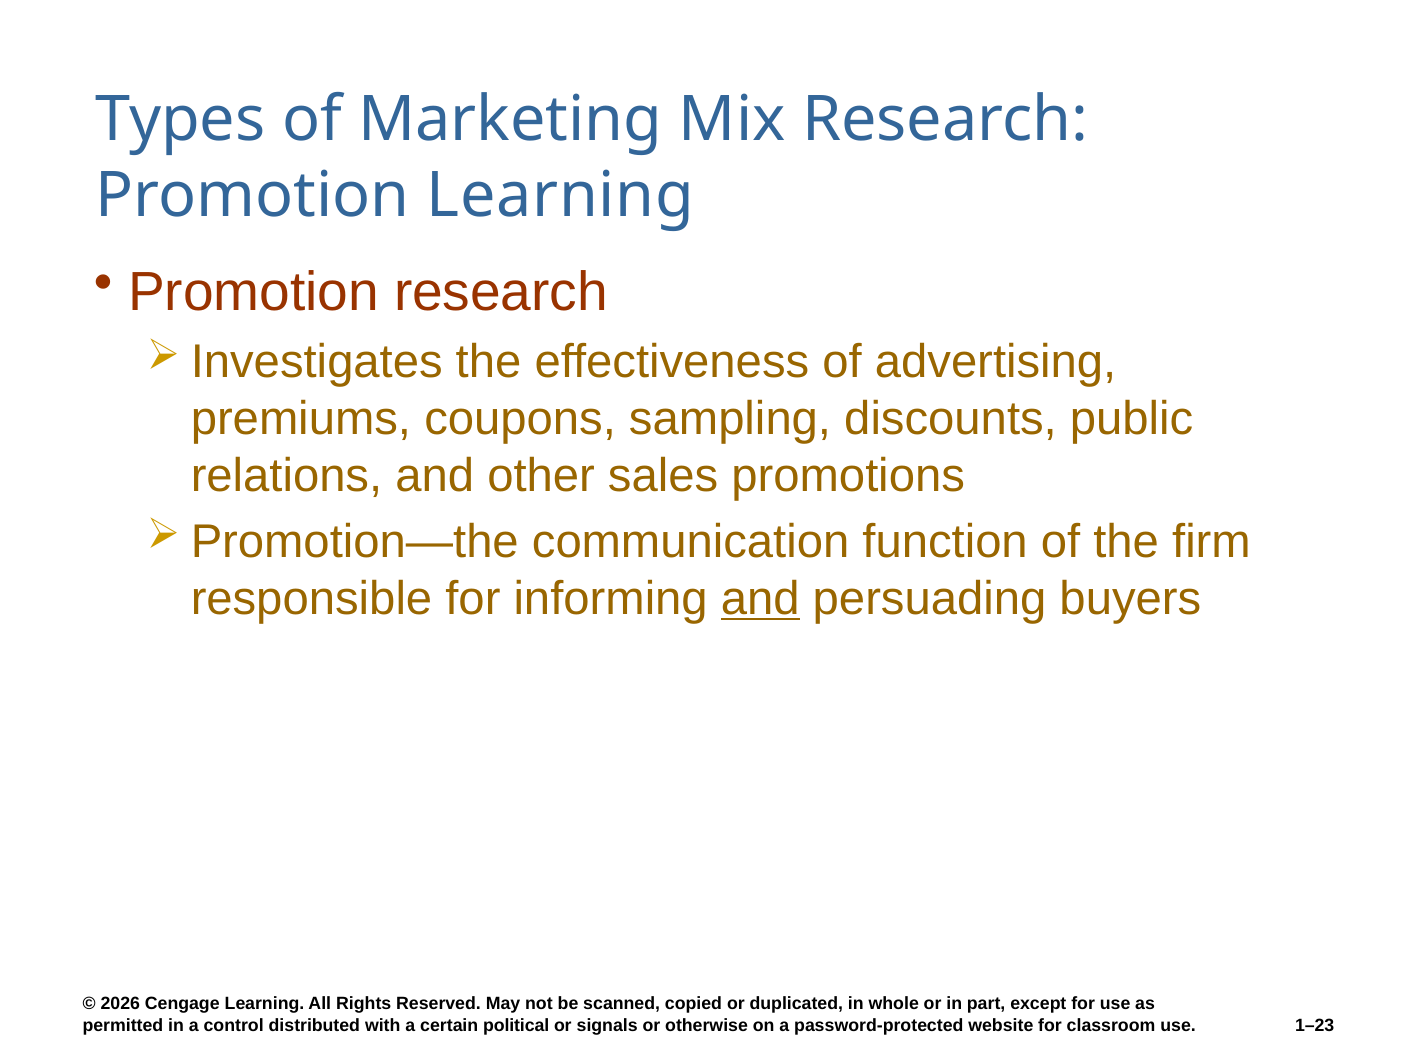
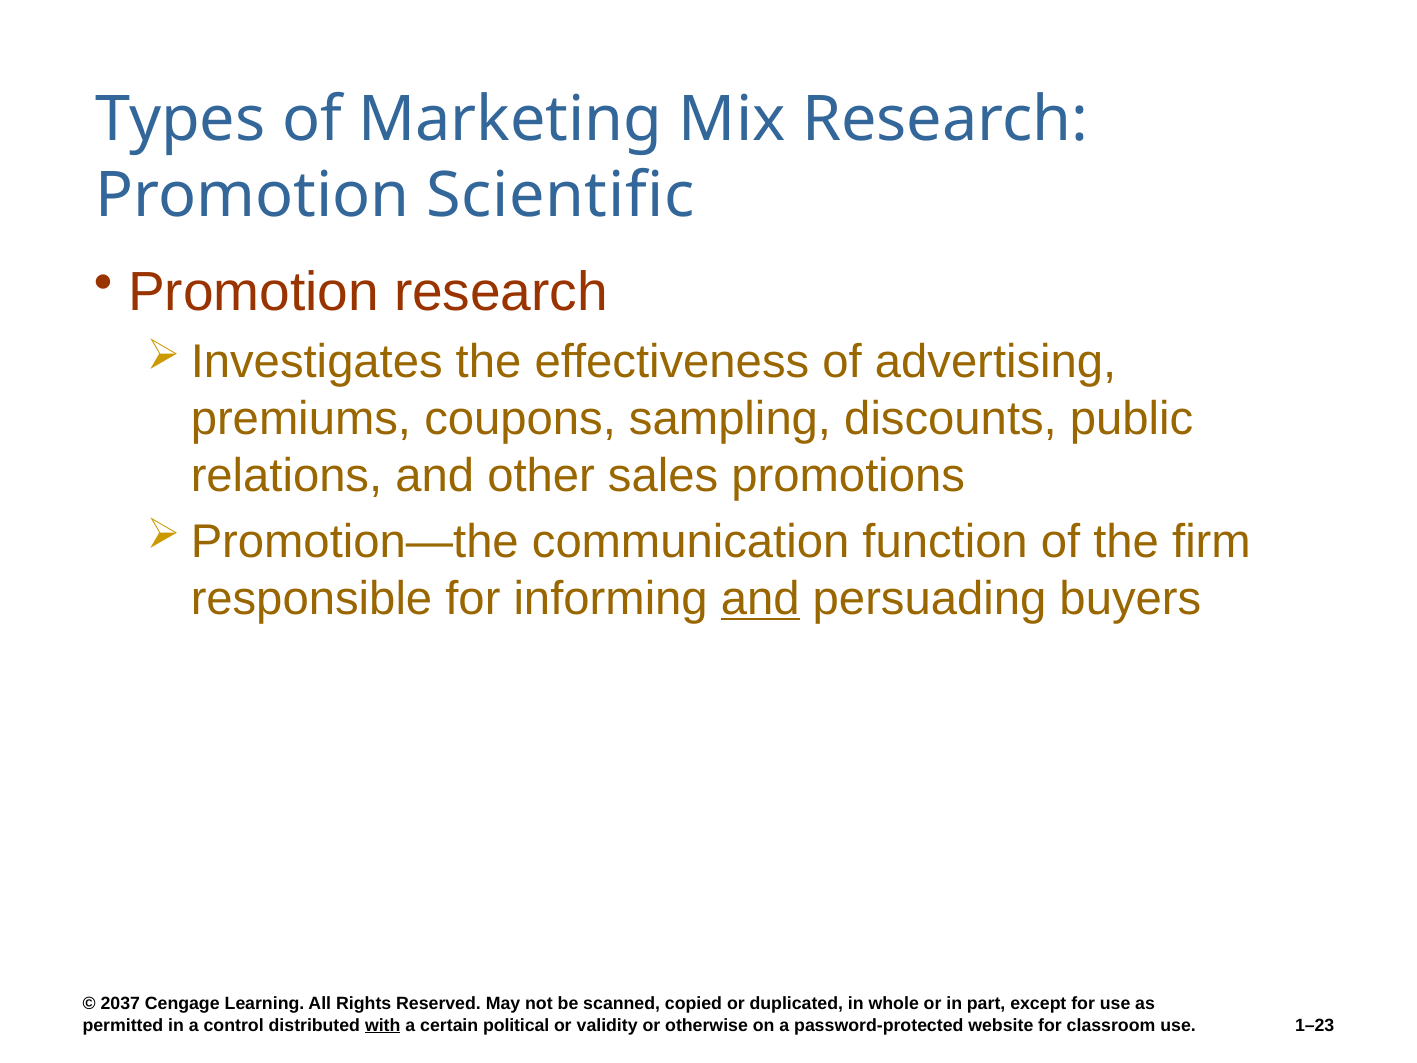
Promotion Learning: Learning -> Scientific (560, 196)
2026: 2026 -> 2037 (120, 1004)
with underline: none -> present (383, 1025)
signals: signals -> validity (607, 1025)
